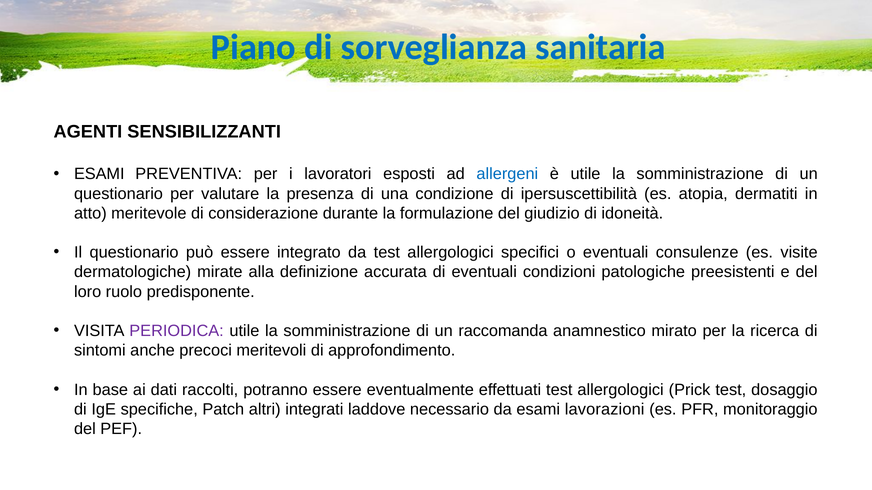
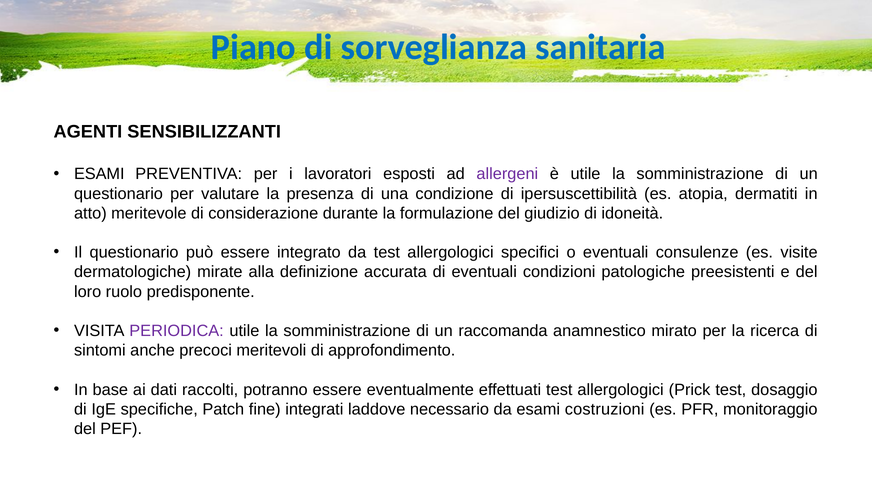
allergeni colour: blue -> purple (507, 174)
altri: altri -> fine (265, 410)
lavorazioni: lavorazioni -> costruzioni (605, 410)
